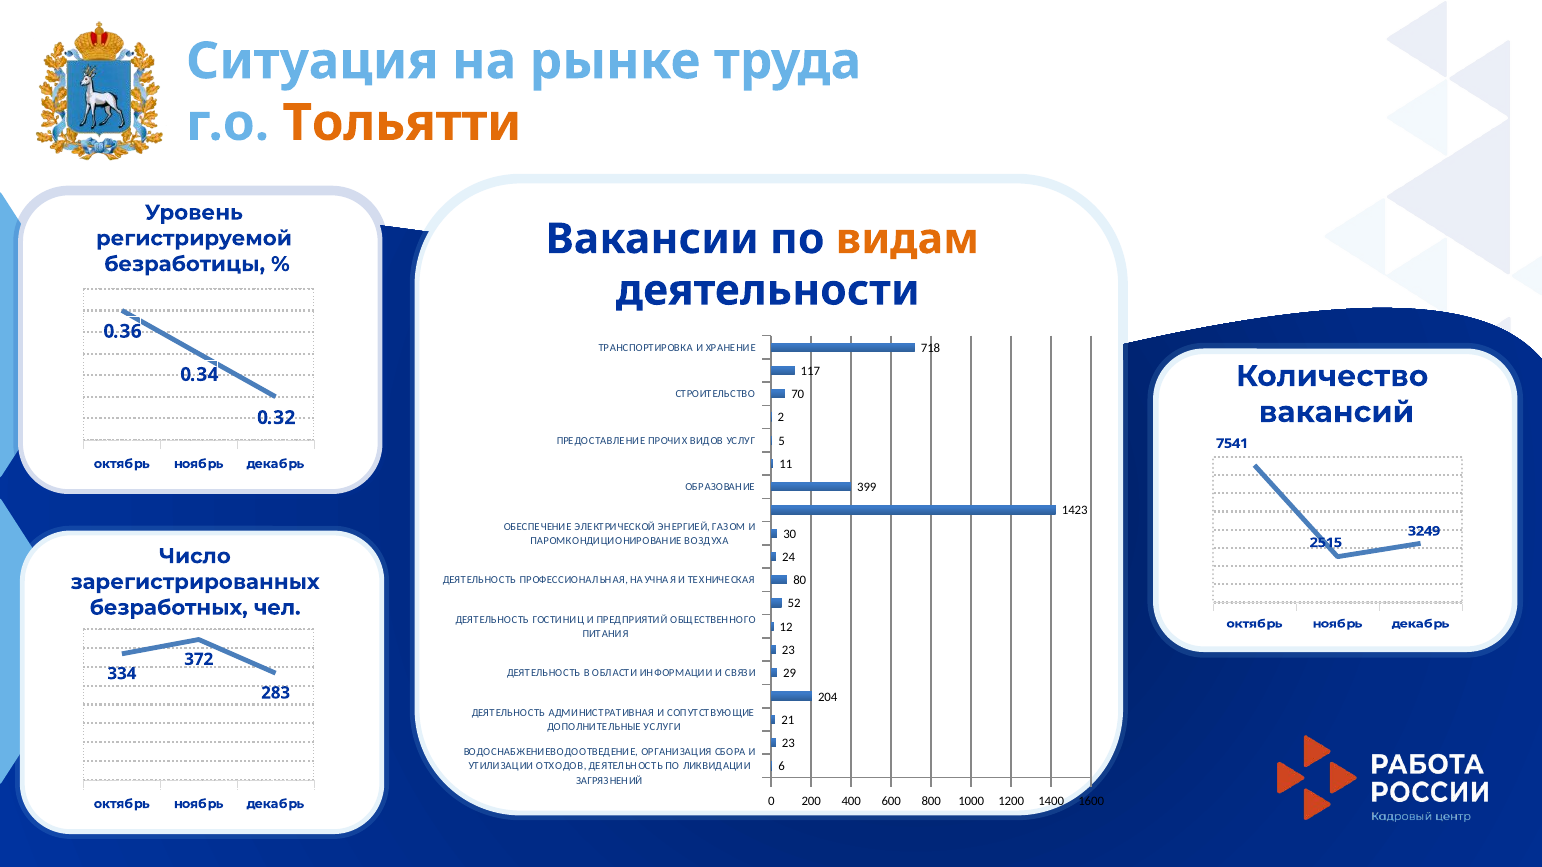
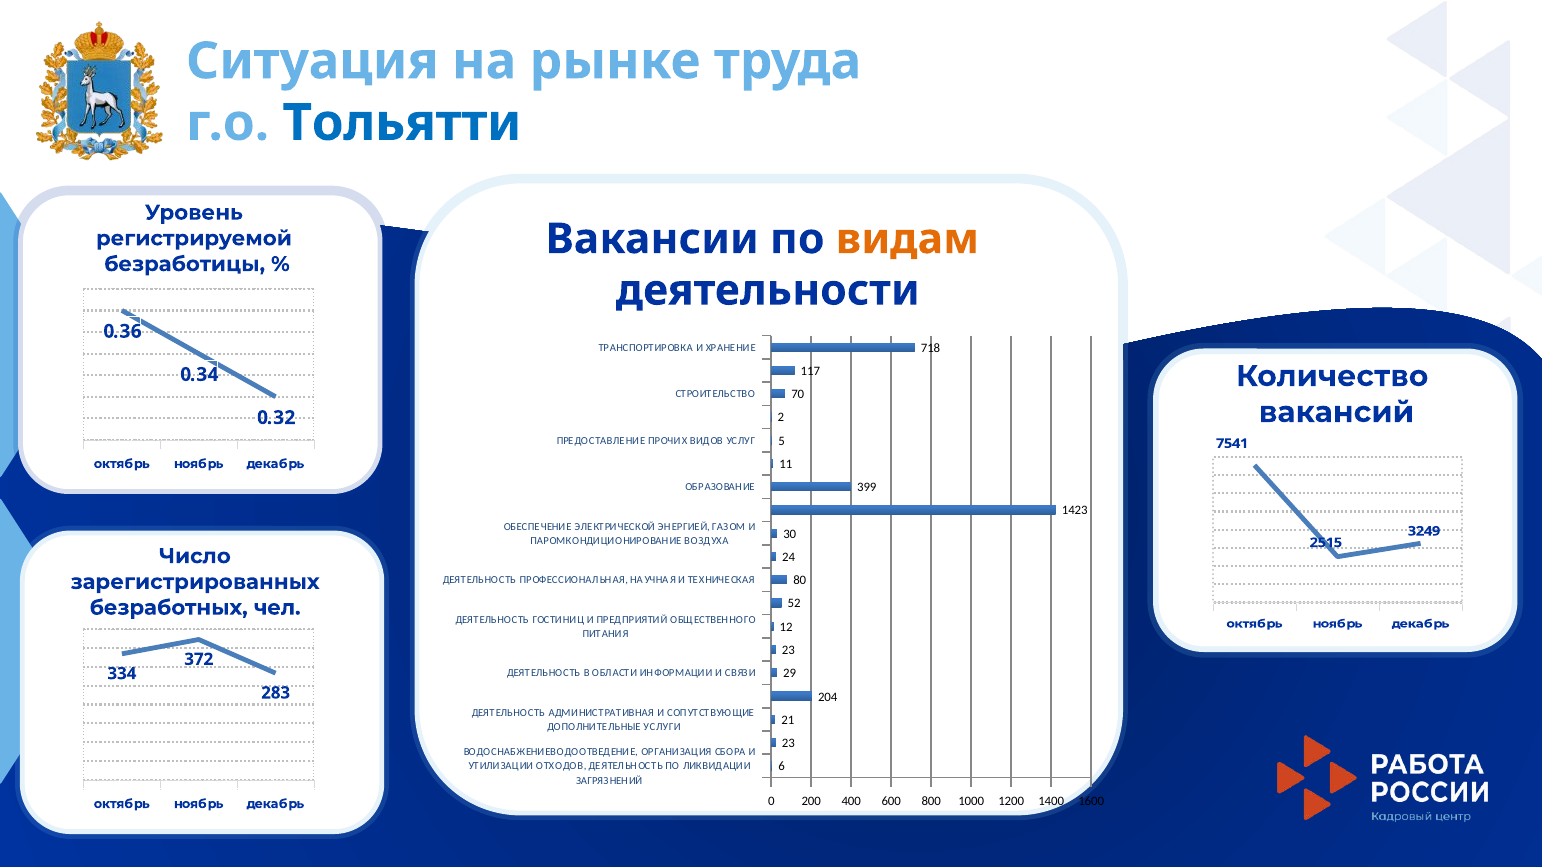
Тольятти colour: orange -> blue (402, 123)
